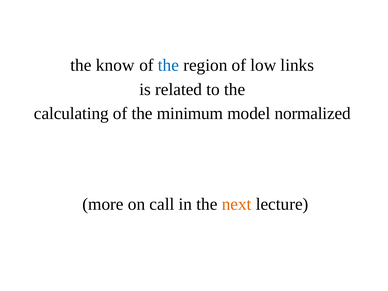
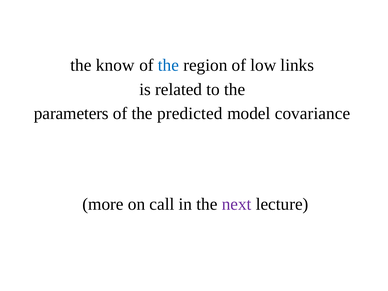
calculating: calculating -> parameters (71, 114)
minimum: minimum -> predicted (190, 114)
normalized: normalized -> covariance (313, 114)
next colour: orange -> purple (237, 204)
